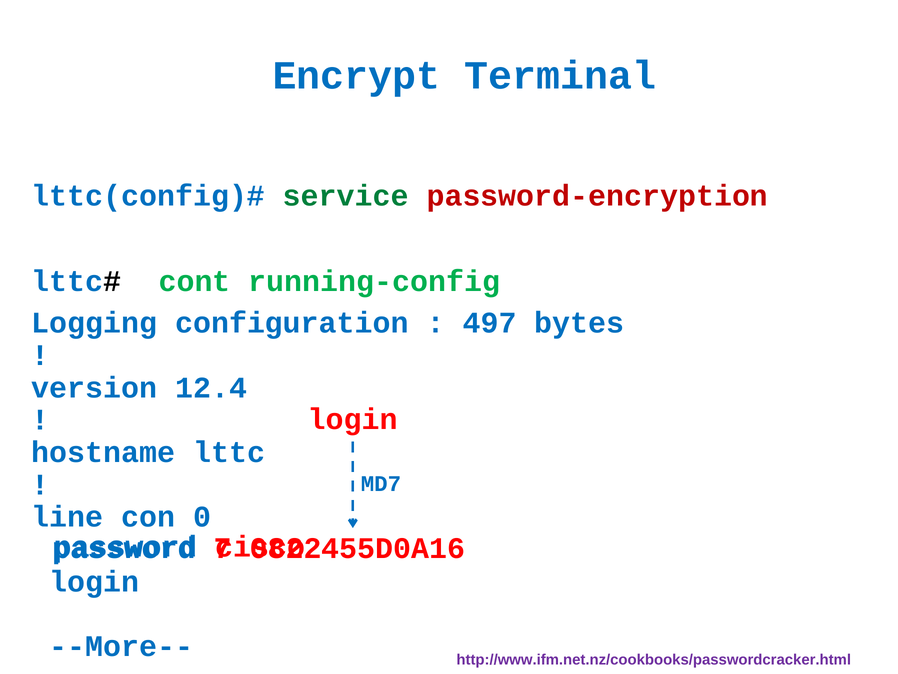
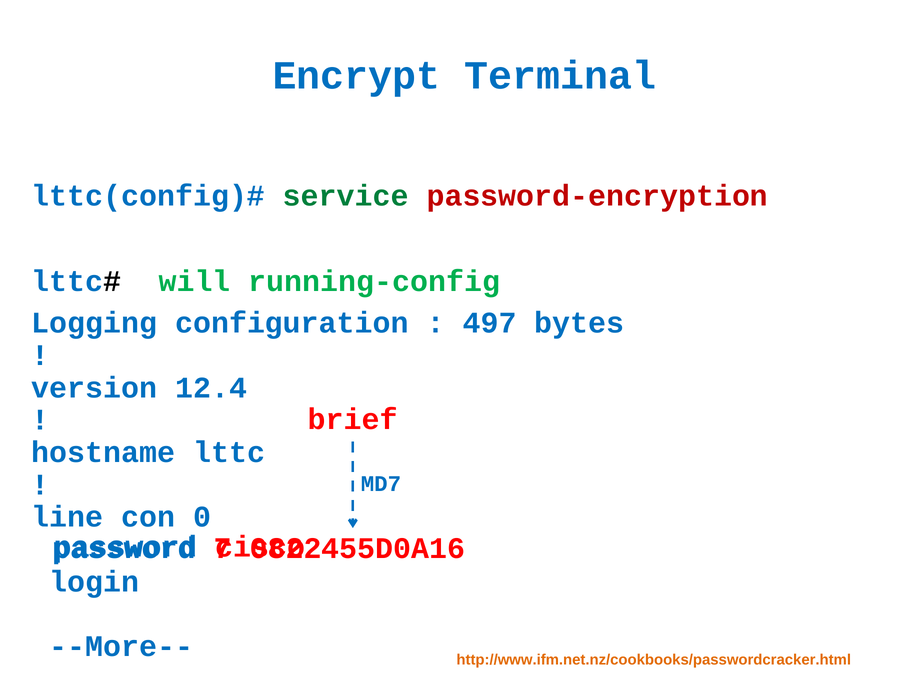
cont: cont -> will (195, 281)
login: login -> brief (353, 419)
http://www.ifm.net.nz/cookbooks/passwordcracker.html colour: purple -> orange (654, 660)
